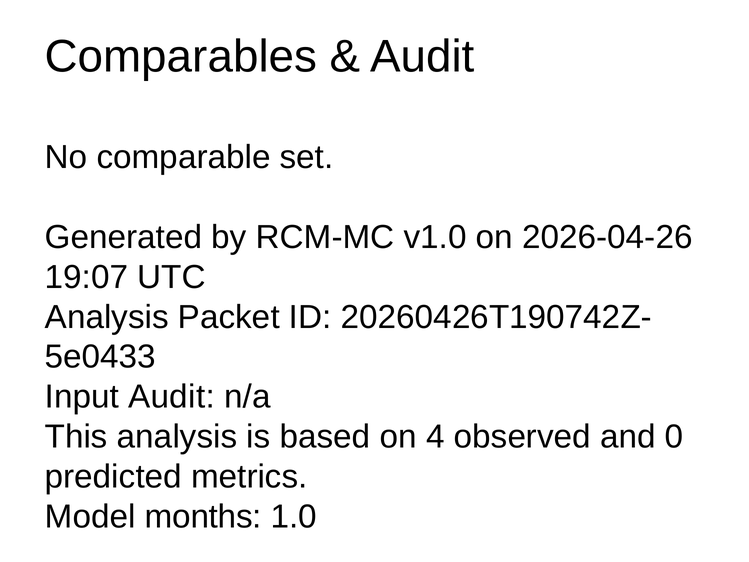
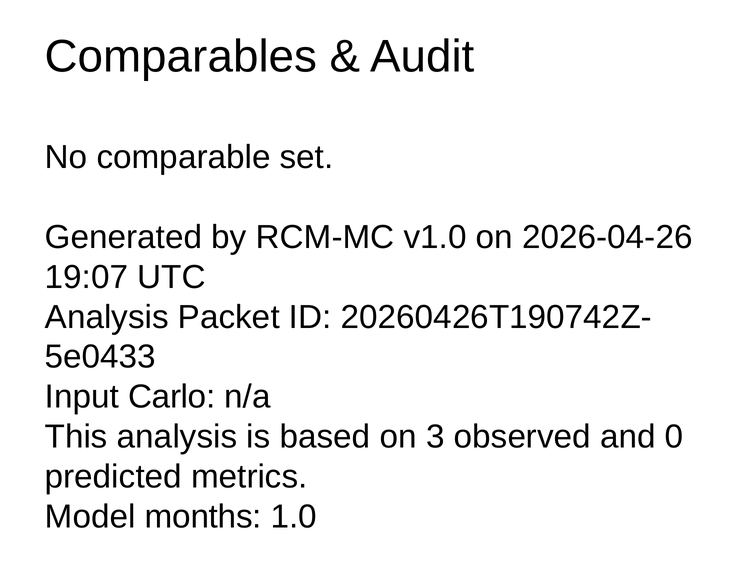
Input Audit: Audit -> Carlo (172, 397)
4: 4 -> 3 (435, 437)
